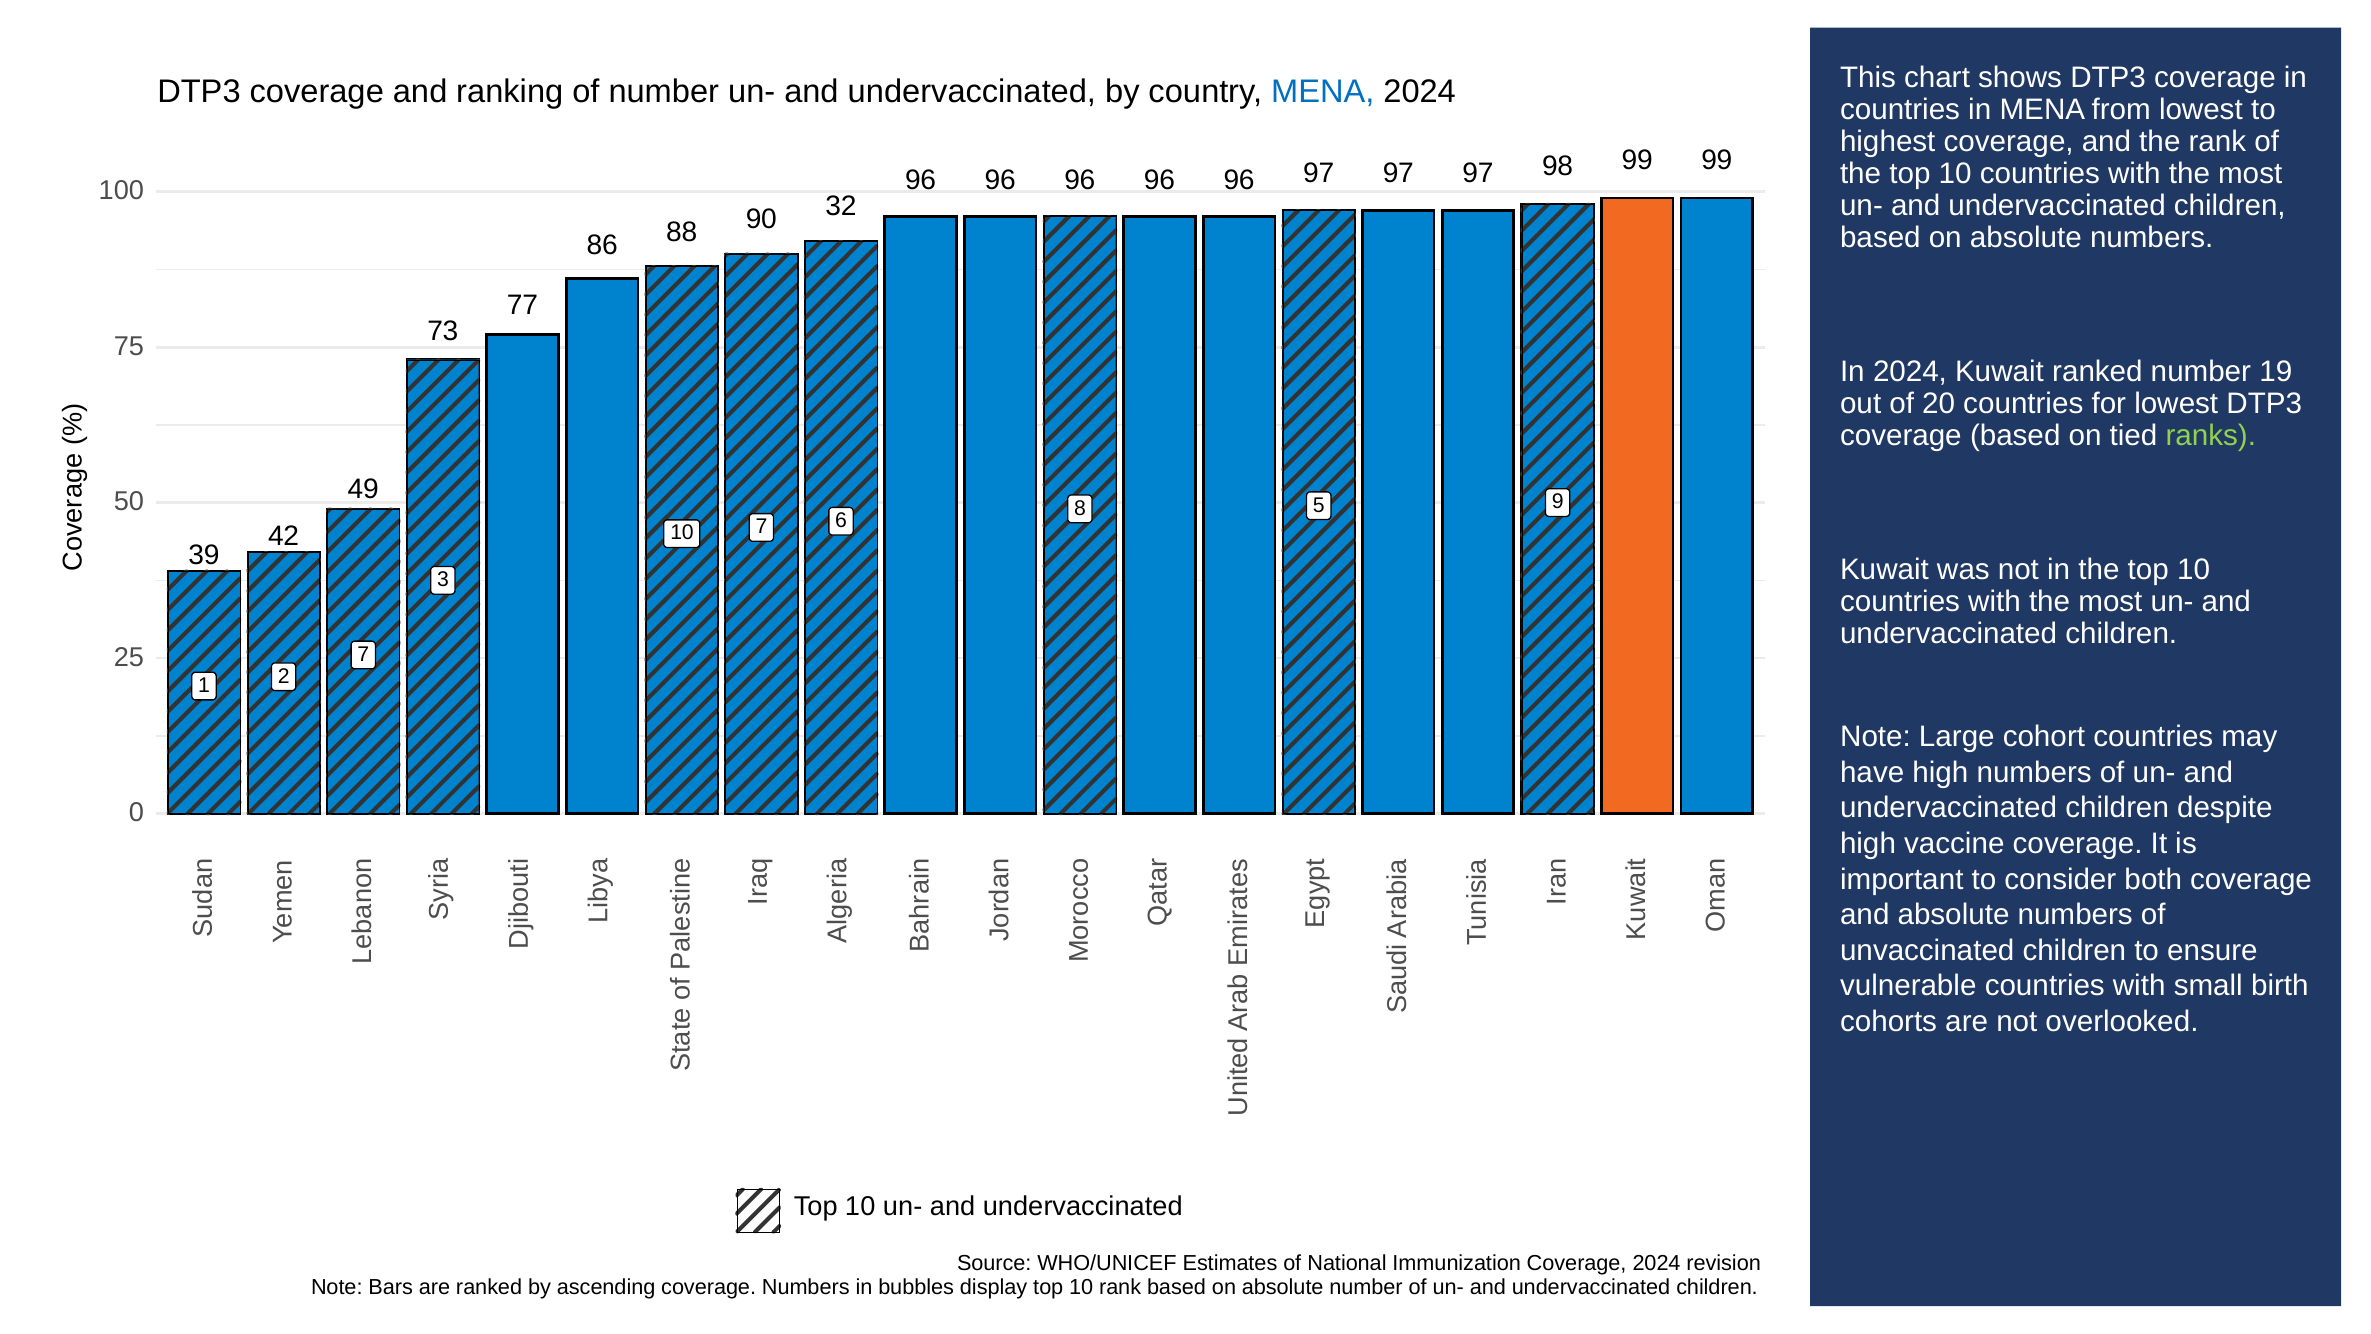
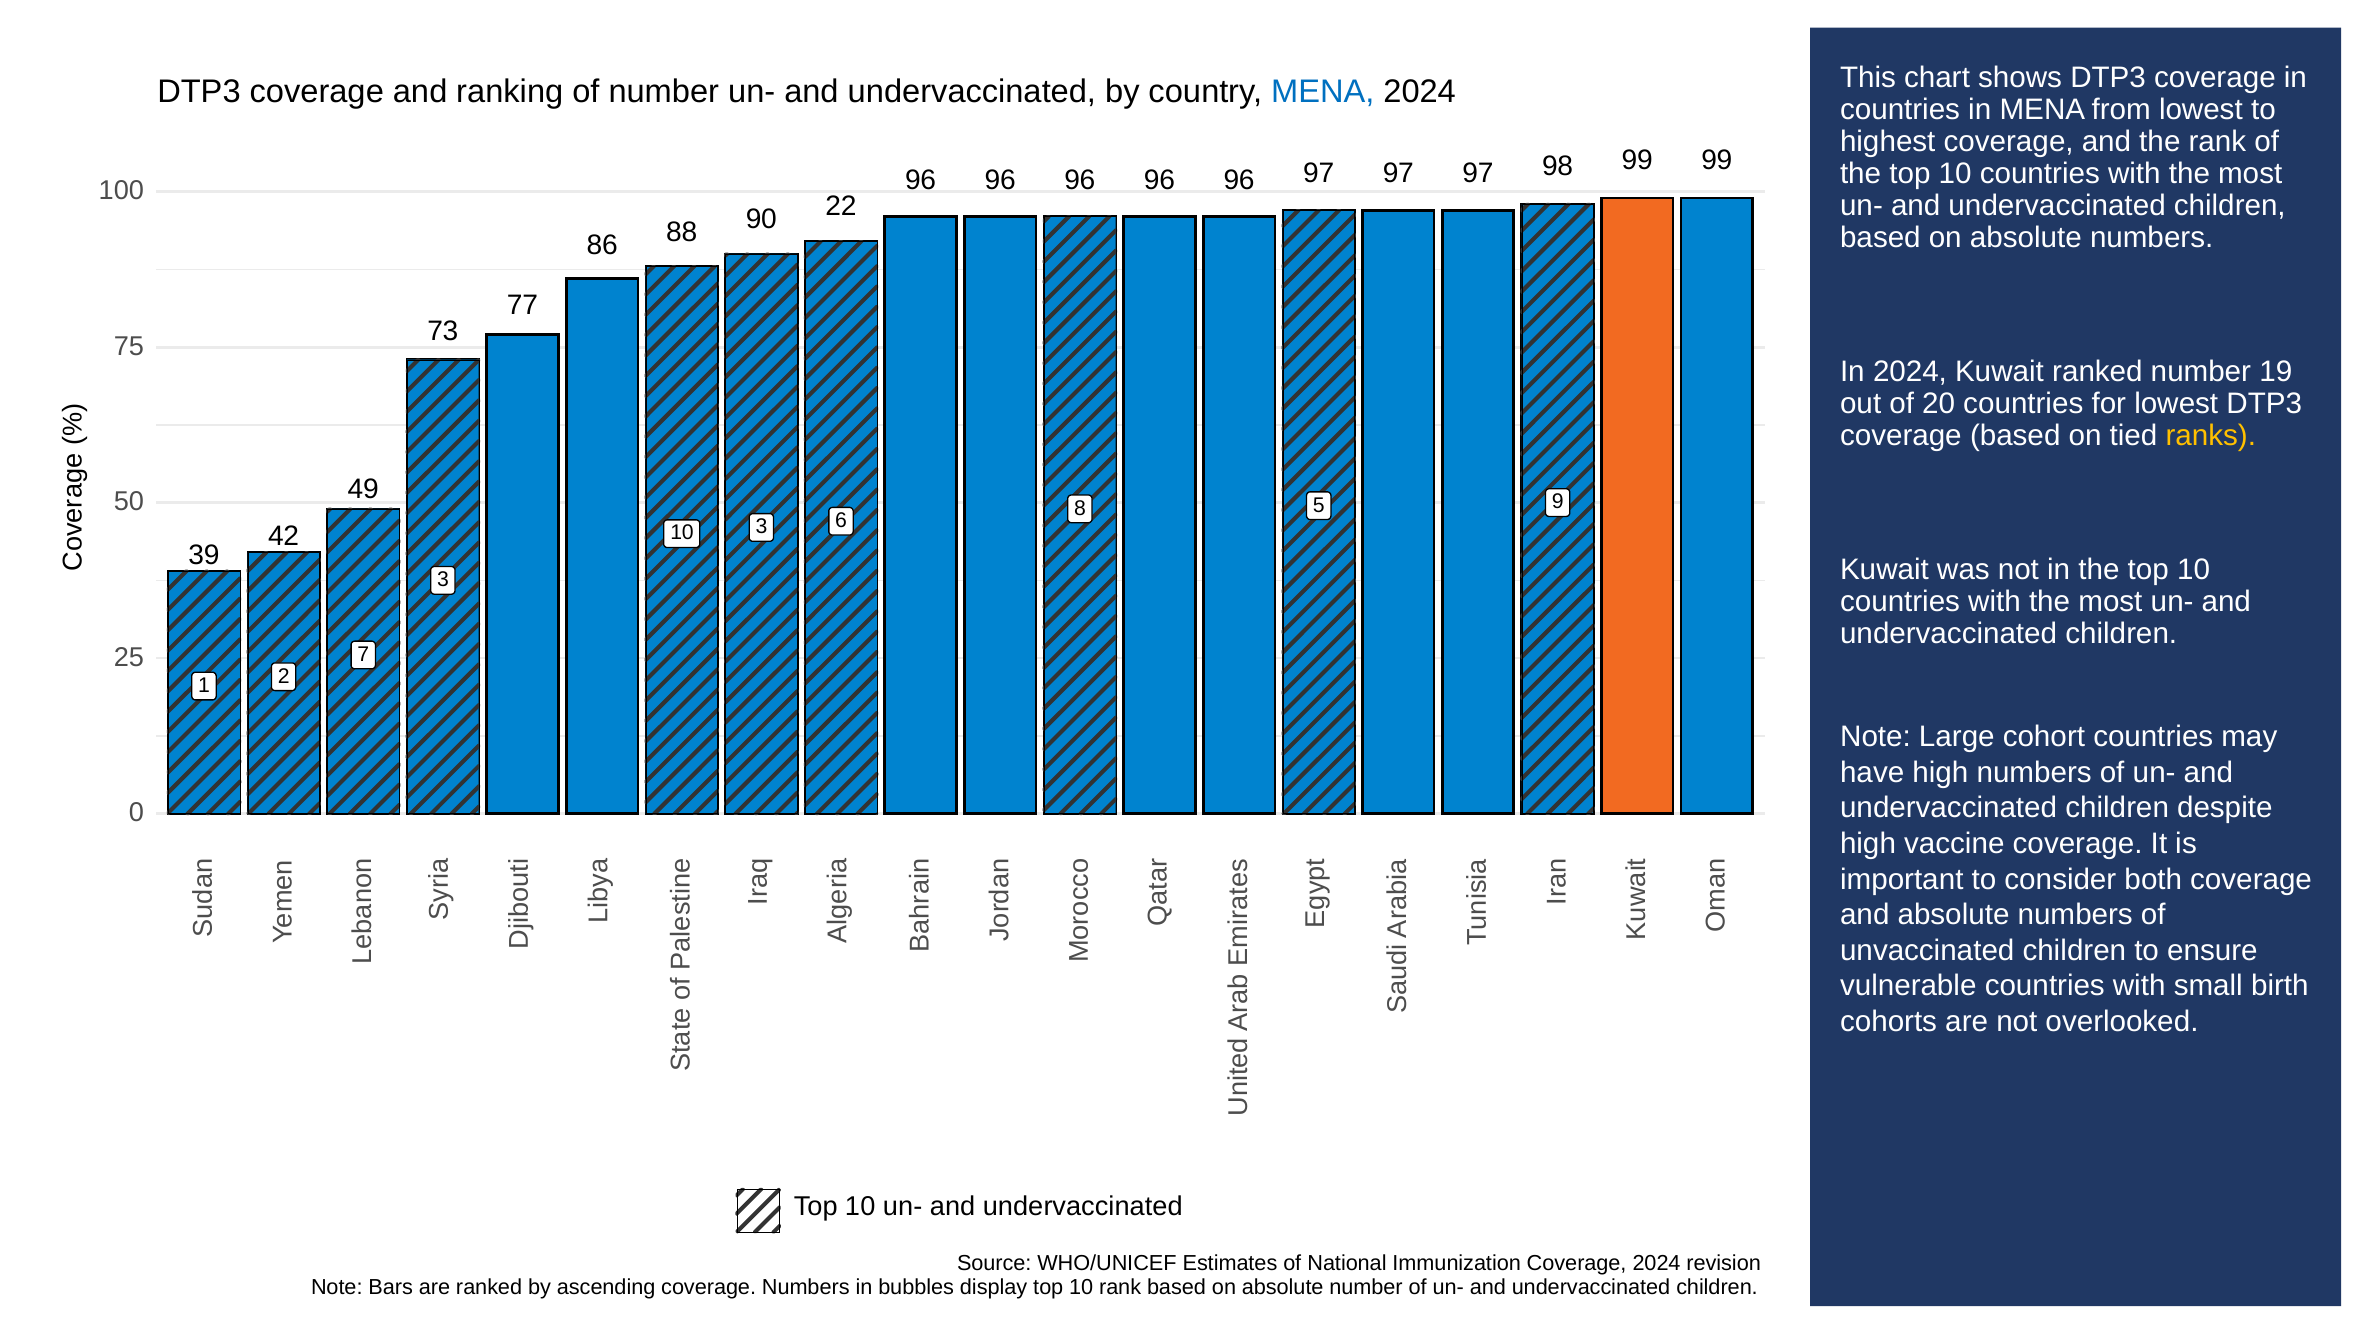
32: 32 -> 22 (841, 206)
ranks colour: light green -> yellow (2211, 436)
10 7: 7 -> 3 (762, 527)
